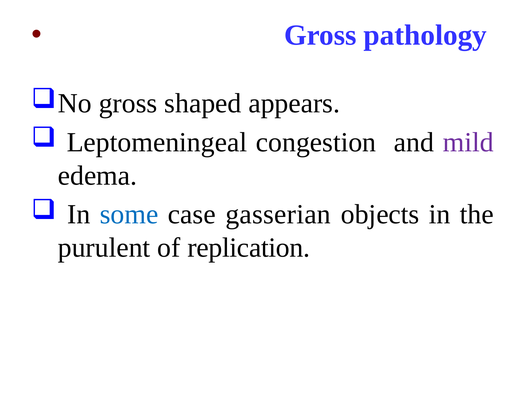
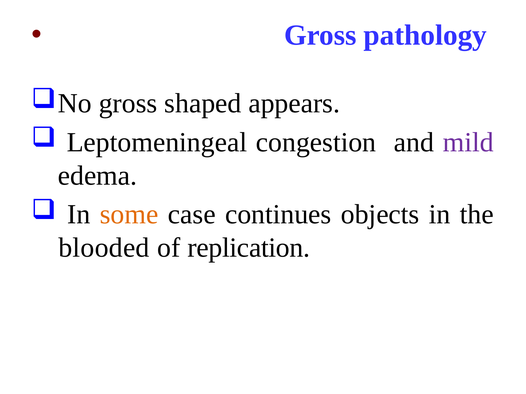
some colour: blue -> orange (129, 215)
gasserian: gasserian -> continues (278, 215)
purulent: purulent -> blooded (104, 248)
